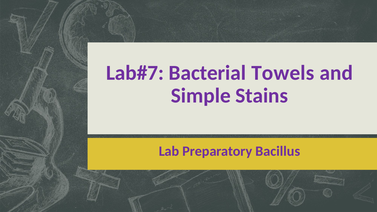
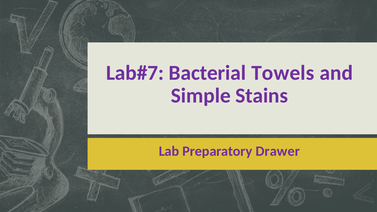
Bacillus: Bacillus -> Drawer (278, 151)
